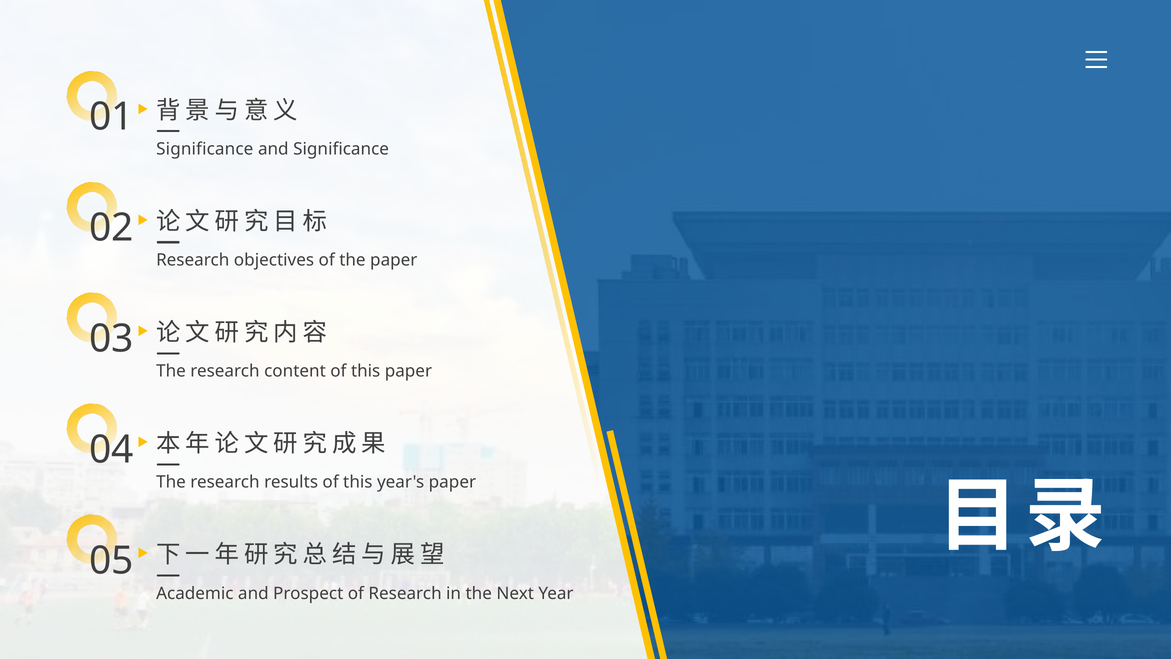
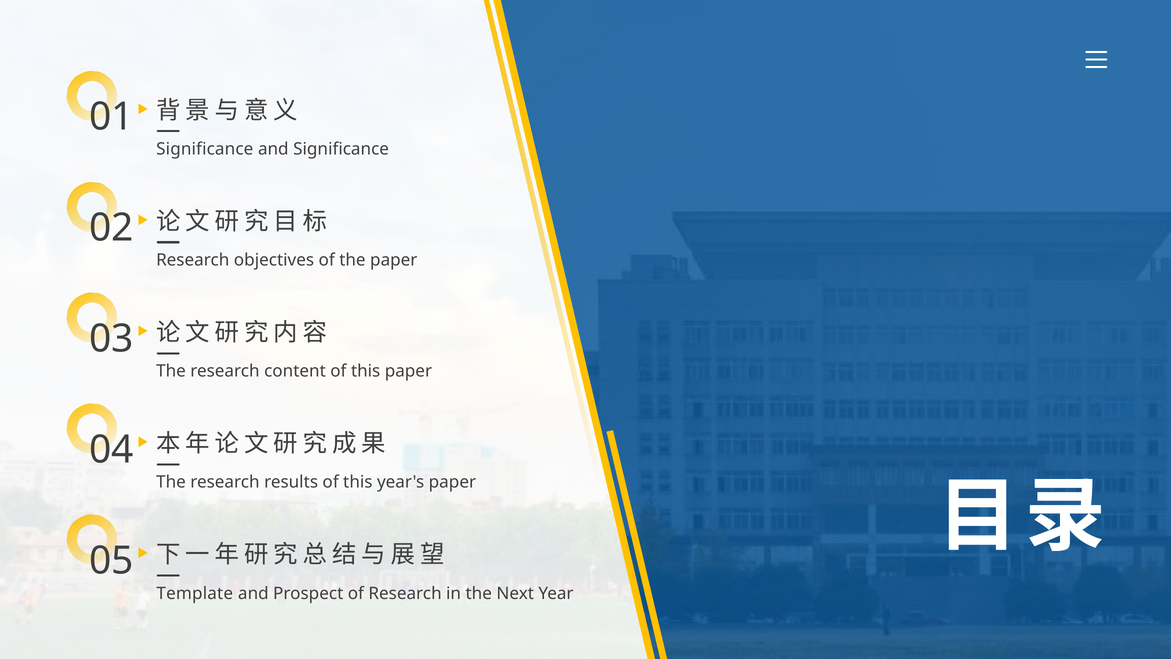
Academic: Academic -> Template (195, 593)
